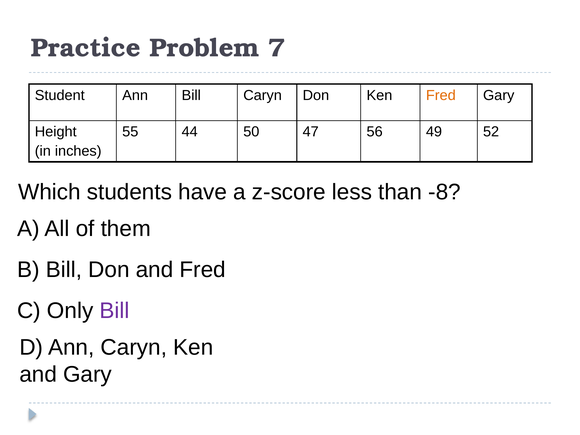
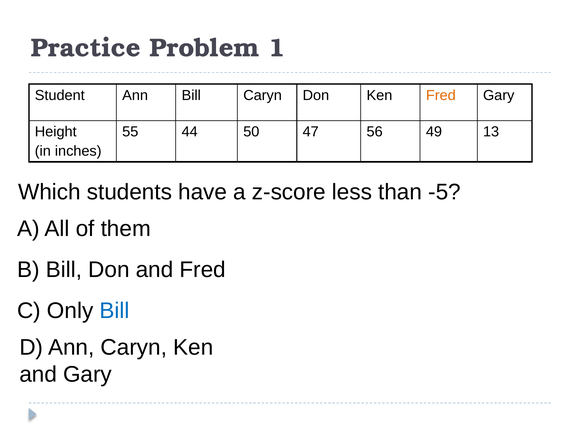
7: 7 -> 1 (277, 48)
52: 52 -> 13 (491, 132)
-8: -8 -> -5 (445, 192)
Bill colour: purple -> blue (115, 311)
